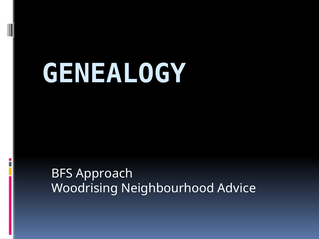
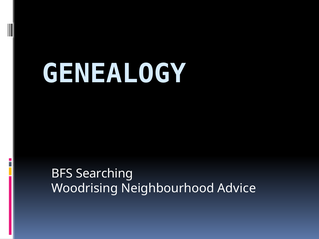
Approach: Approach -> Searching (104, 174)
